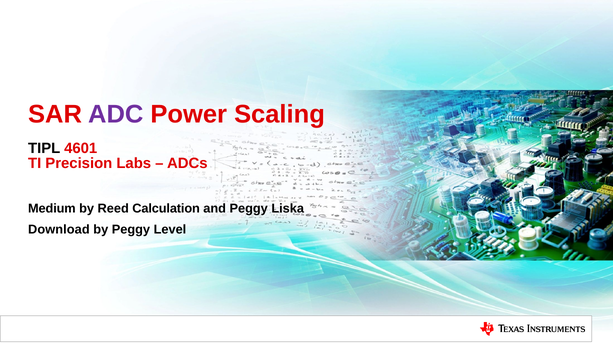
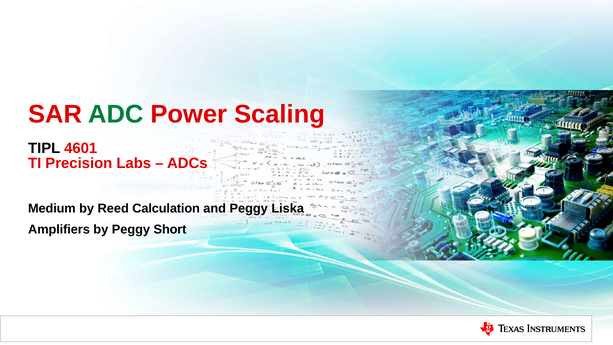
ADC colour: purple -> green (116, 114)
Download: Download -> Amplifiers (59, 229)
Level: Level -> Short (170, 229)
